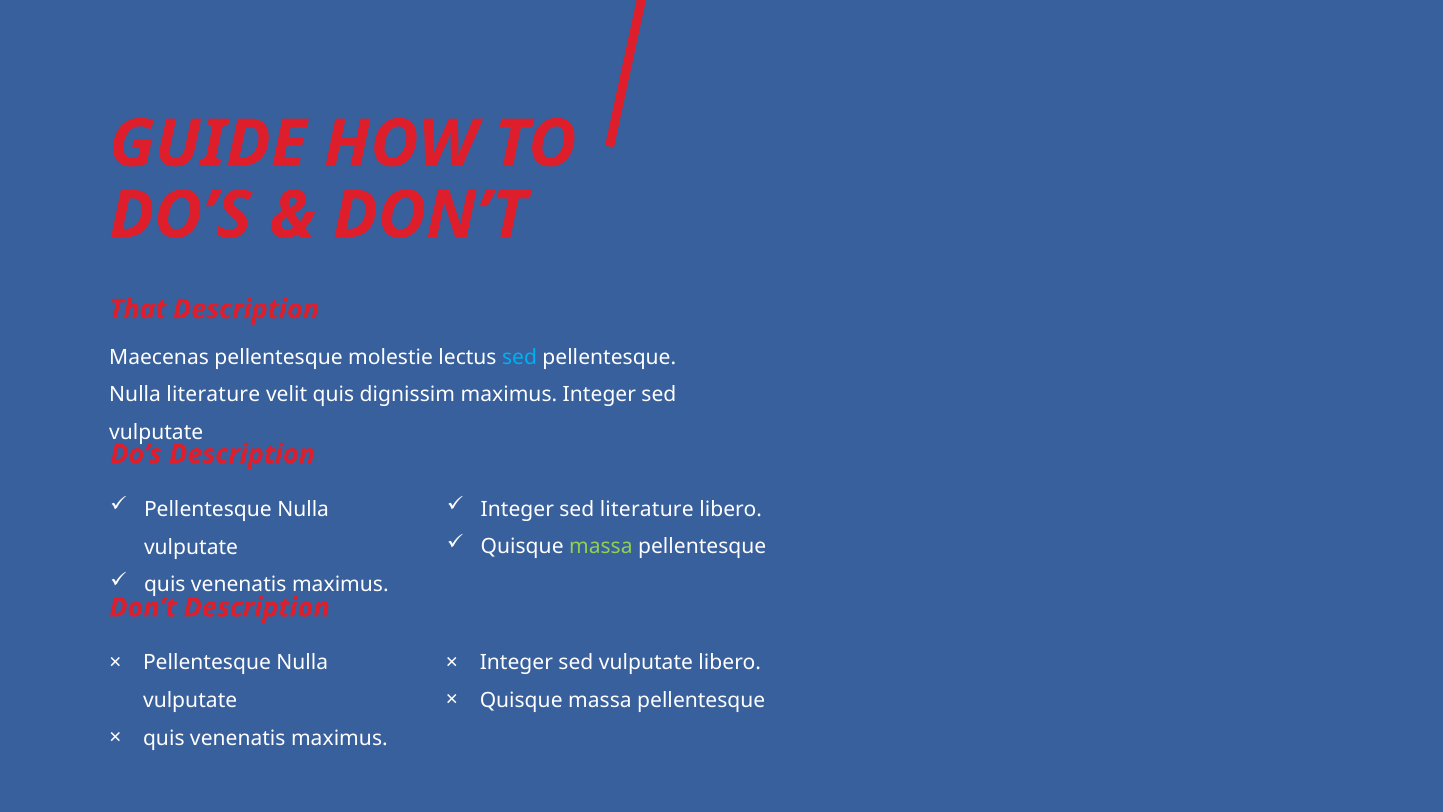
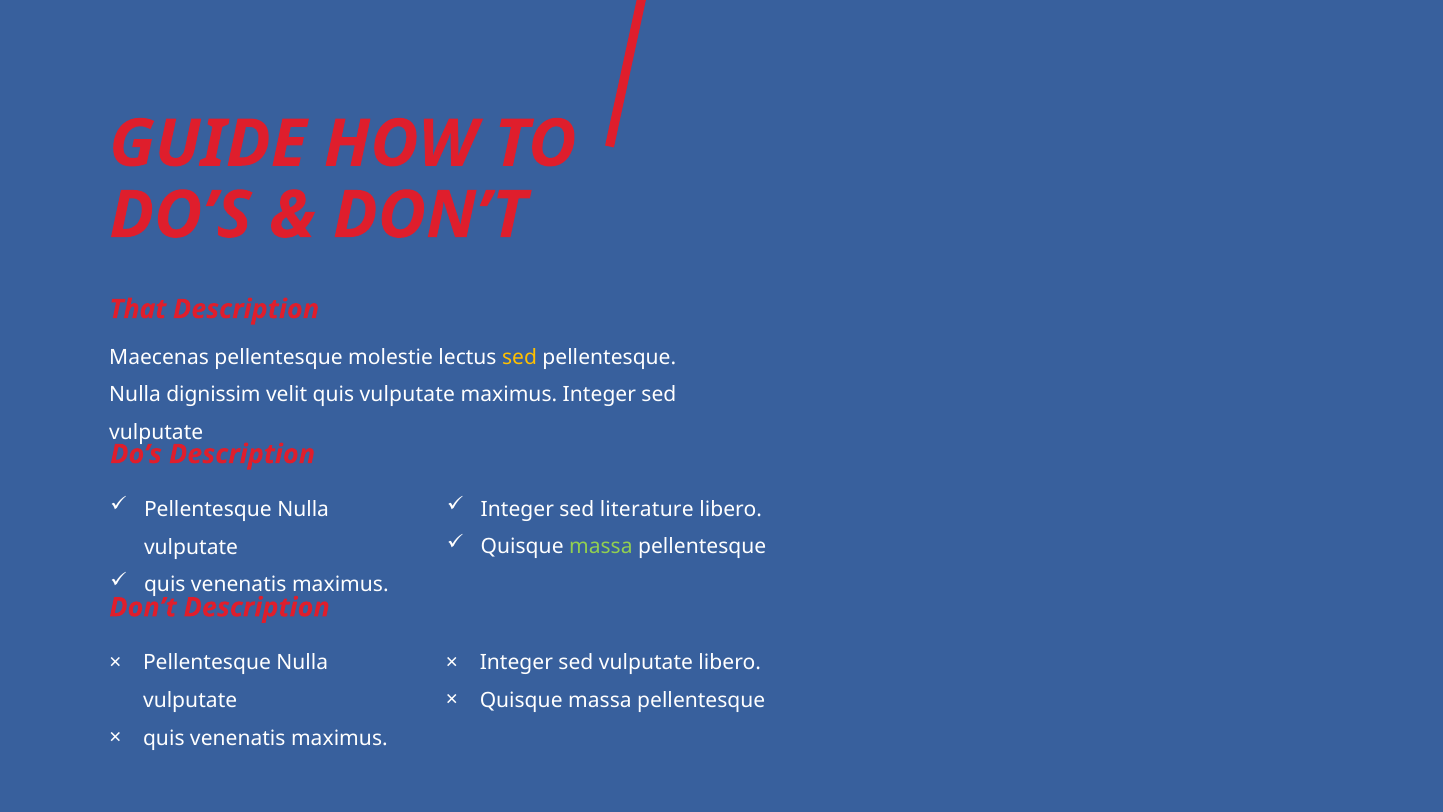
sed colour: light blue -> yellow (520, 357)
Nulla literature: literature -> dignissim (213, 395)
quis dignissim: dignissim -> vulputate (407, 395)
